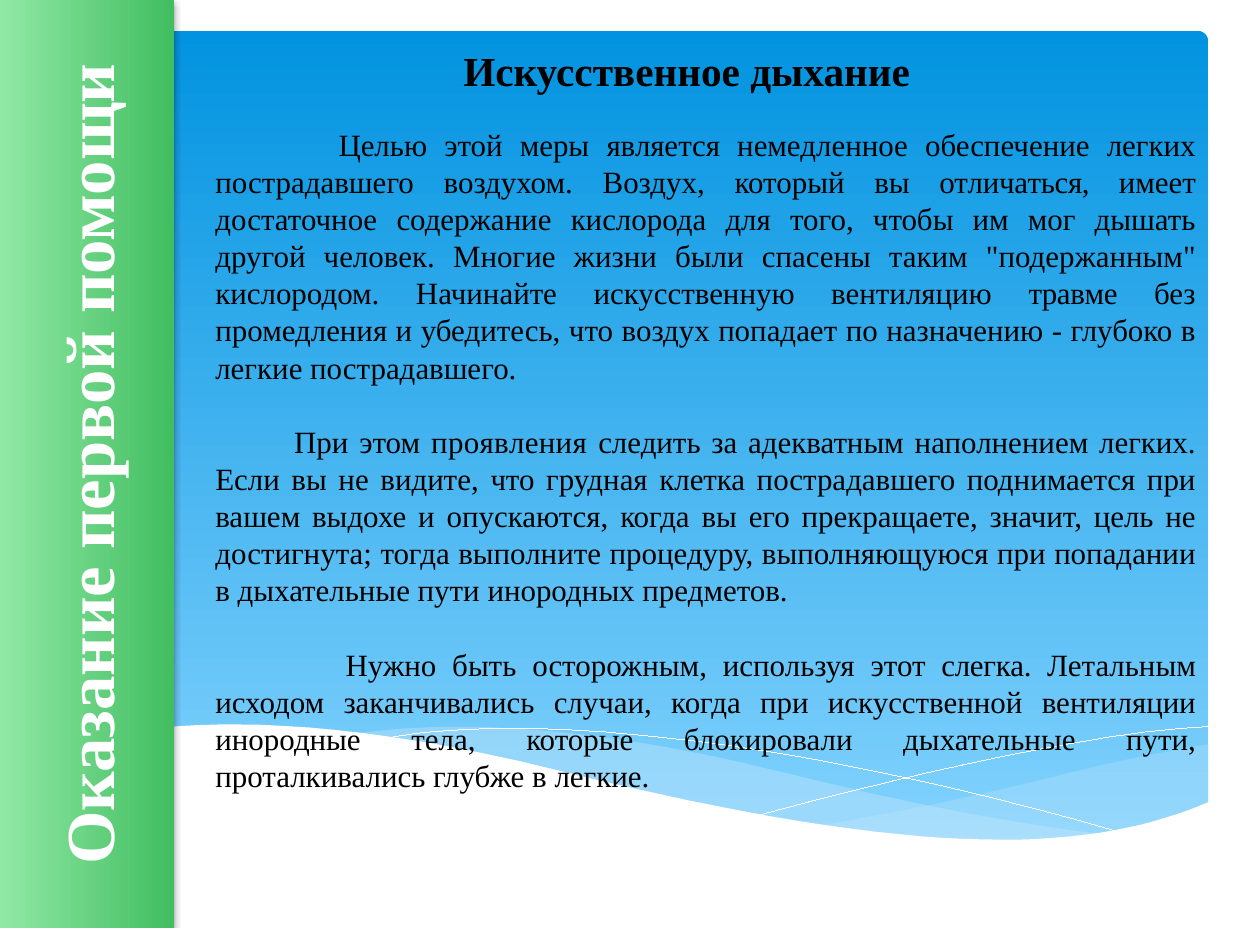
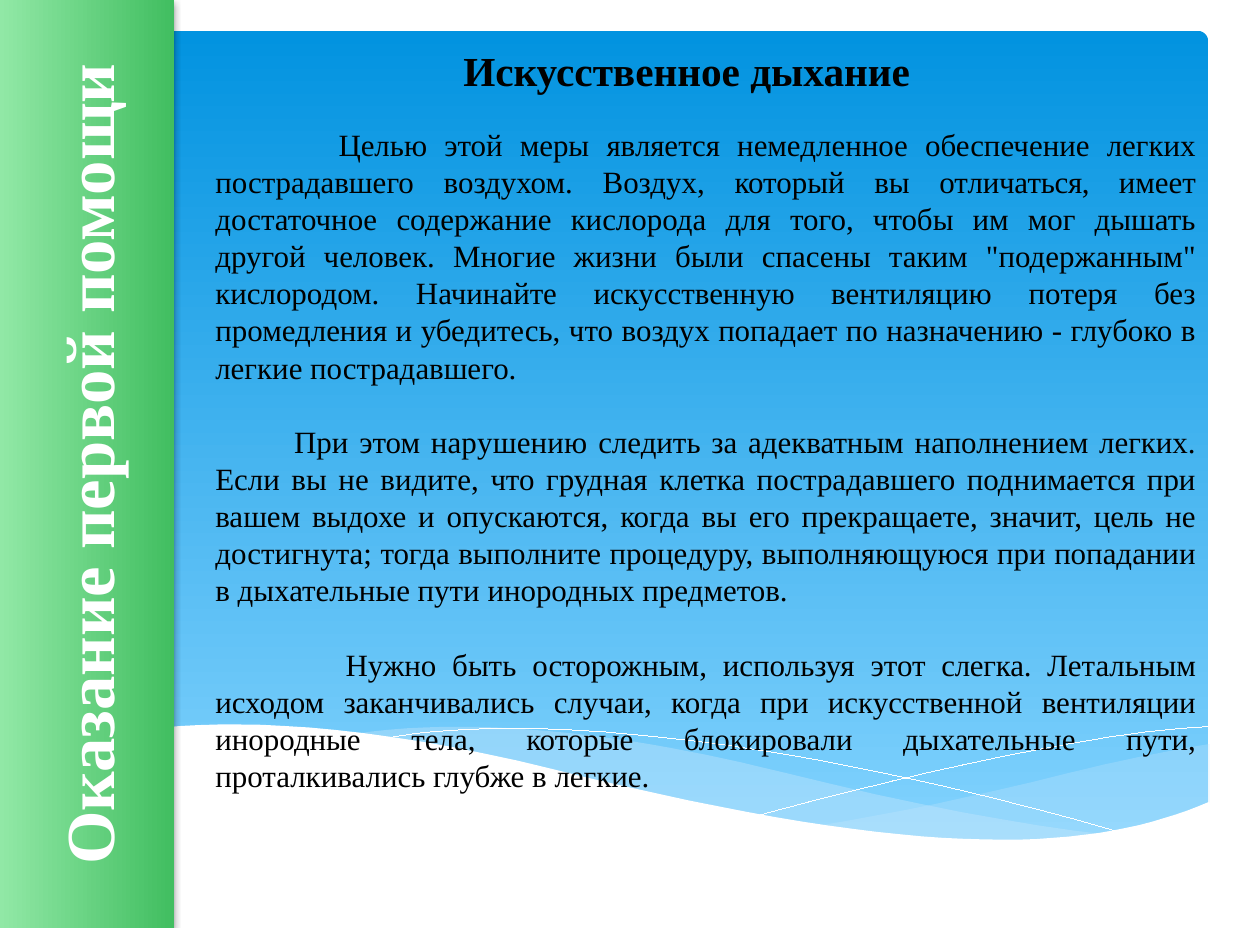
травме: травме -> потеря (1073, 295)
проявления: проявления -> нарушению (509, 443)
